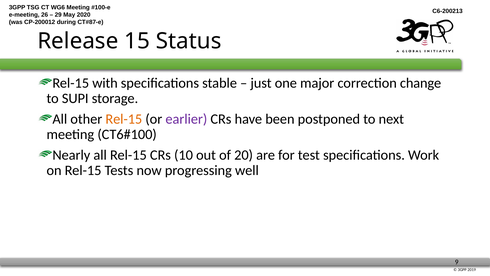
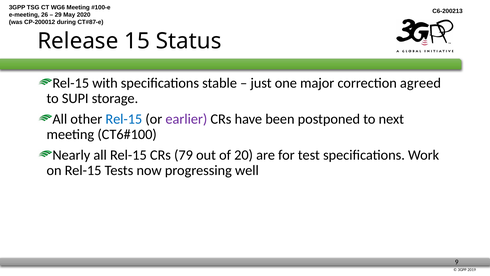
change: change -> agreed (420, 83)
Rel-15 colour: orange -> blue (124, 119)
10: 10 -> 79 (184, 155)
